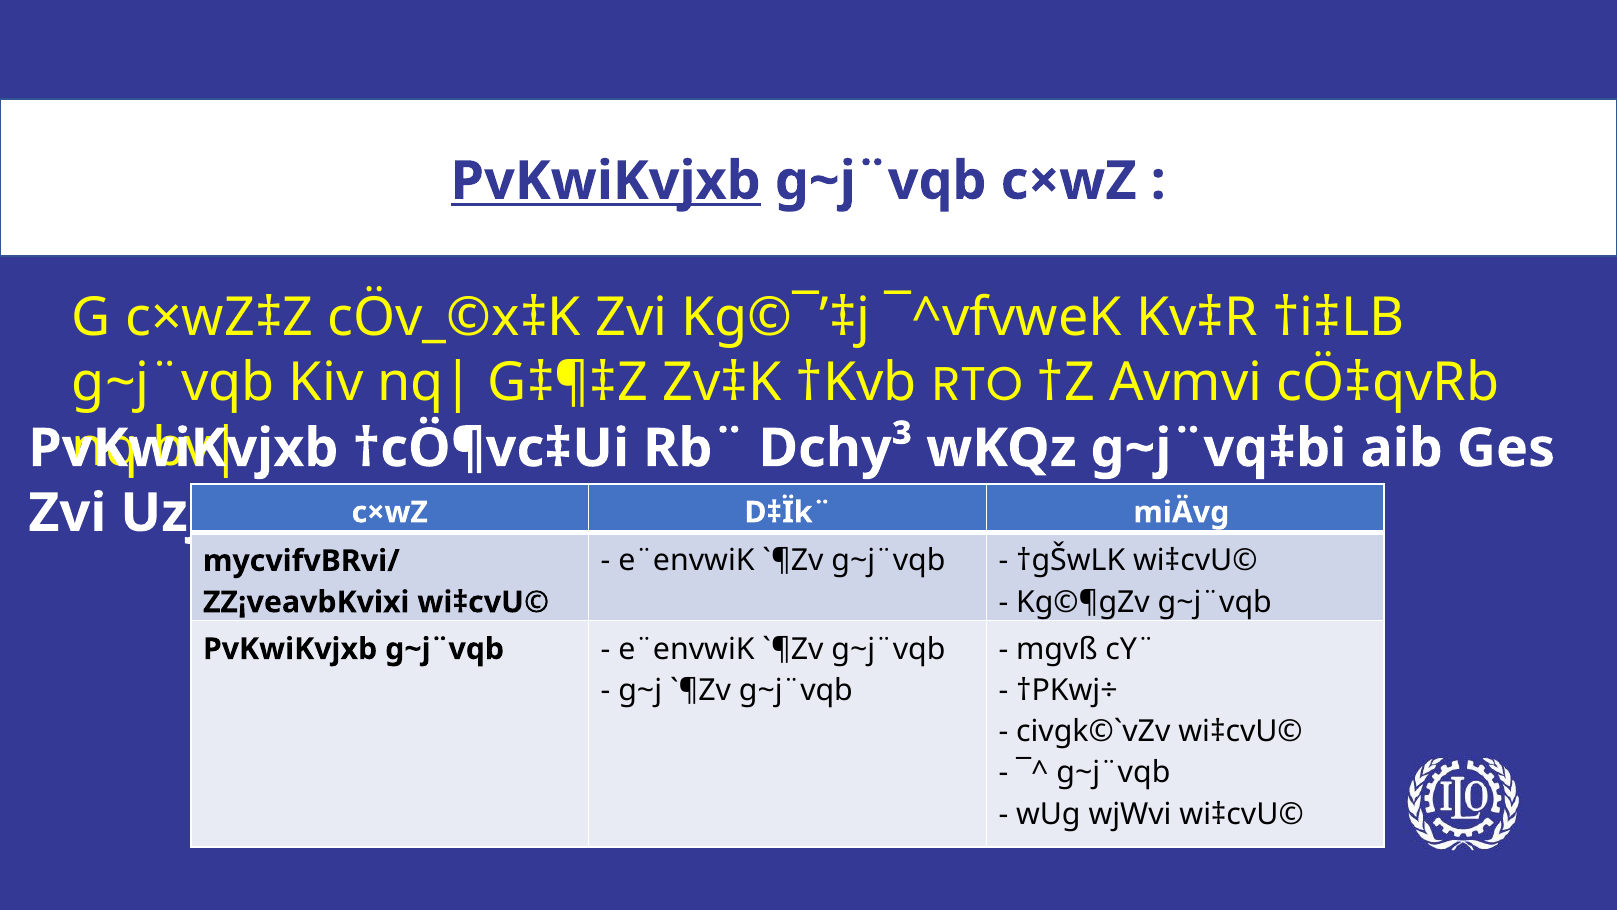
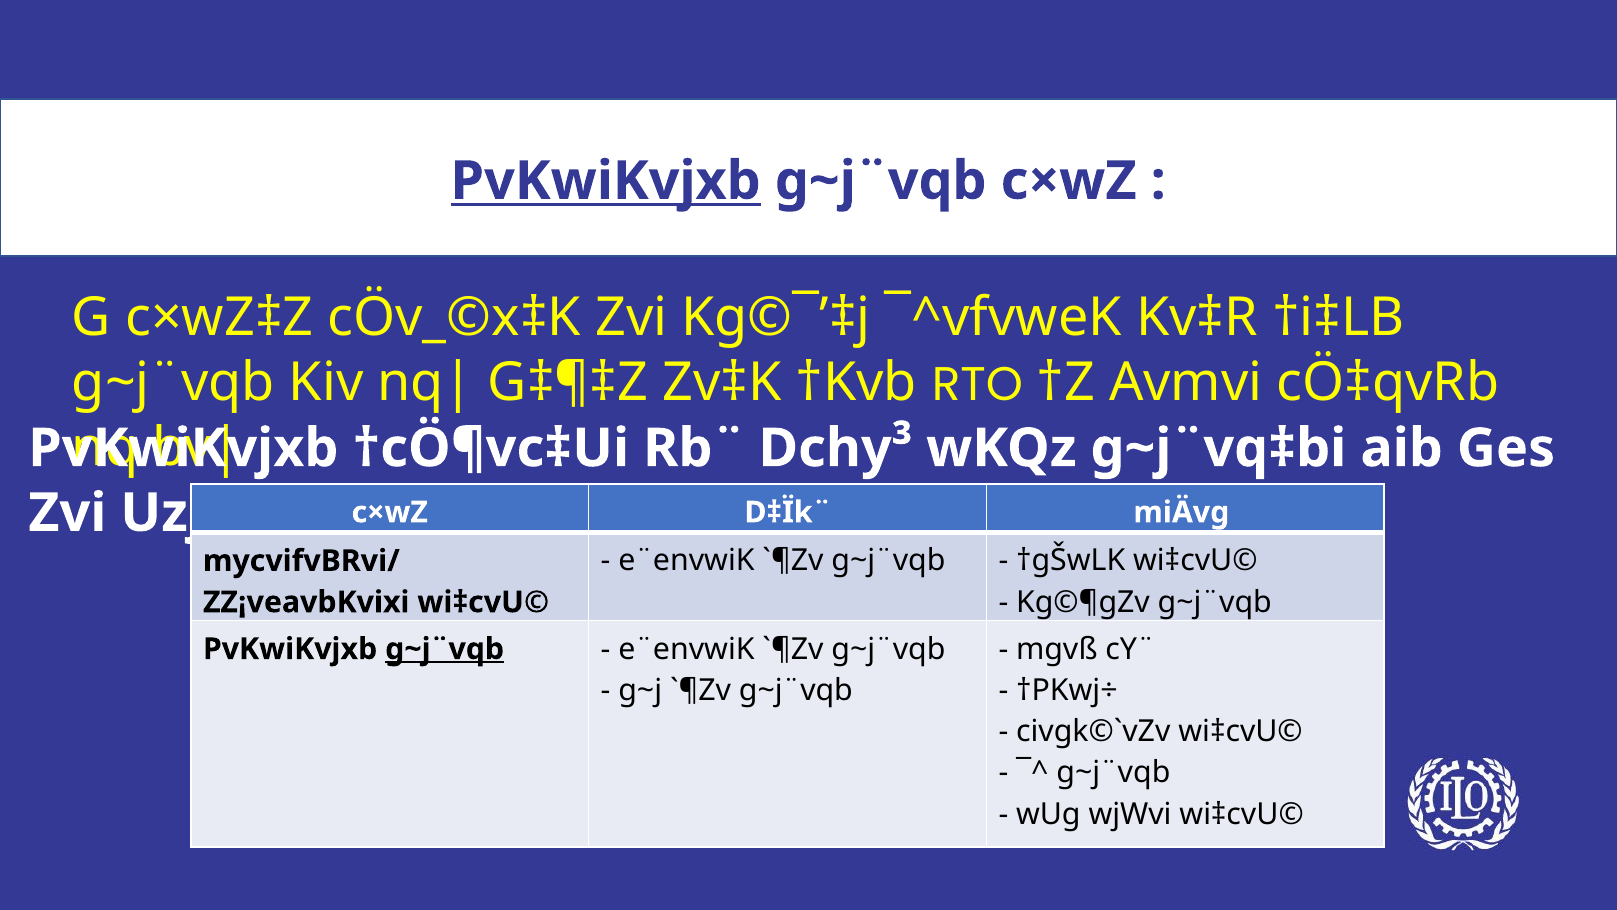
g~j¨vqb underline: none -> present (445, 649)
